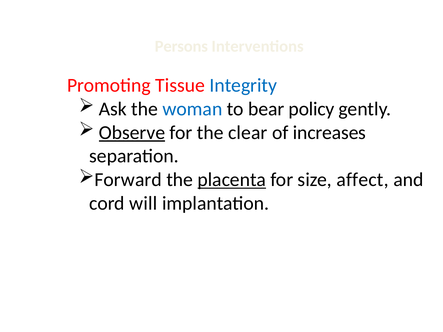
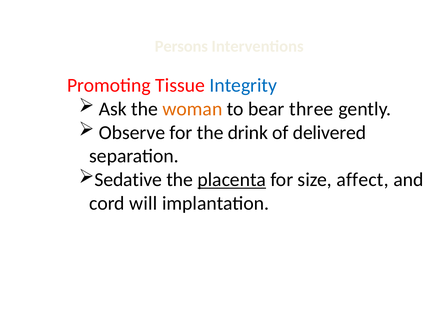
woman colour: blue -> orange (192, 109)
policy: policy -> three (311, 109)
Observe underline: present -> none (132, 133)
clear: clear -> drink (248, 133)
increases: increases -> delivered (329, 133)
Forward: Forward -> Sedative (128, 180)
